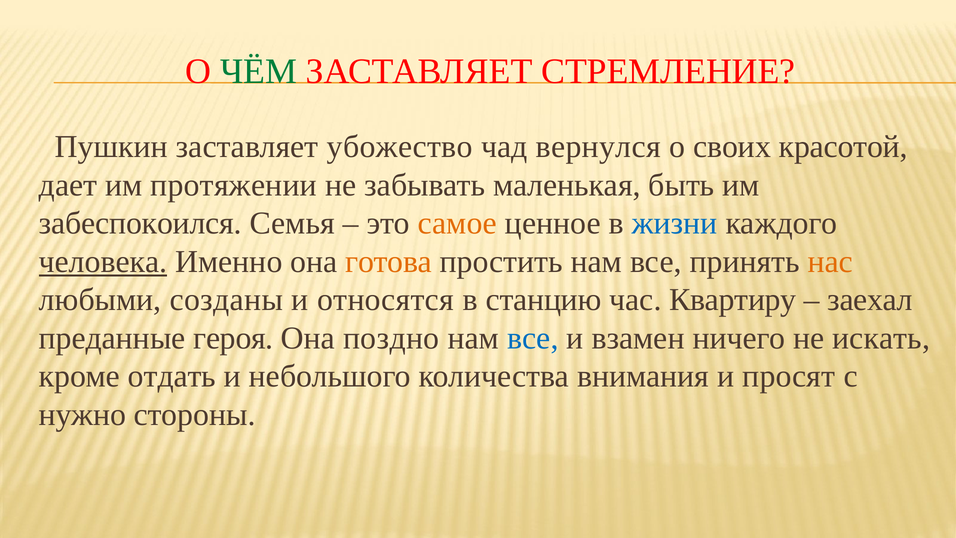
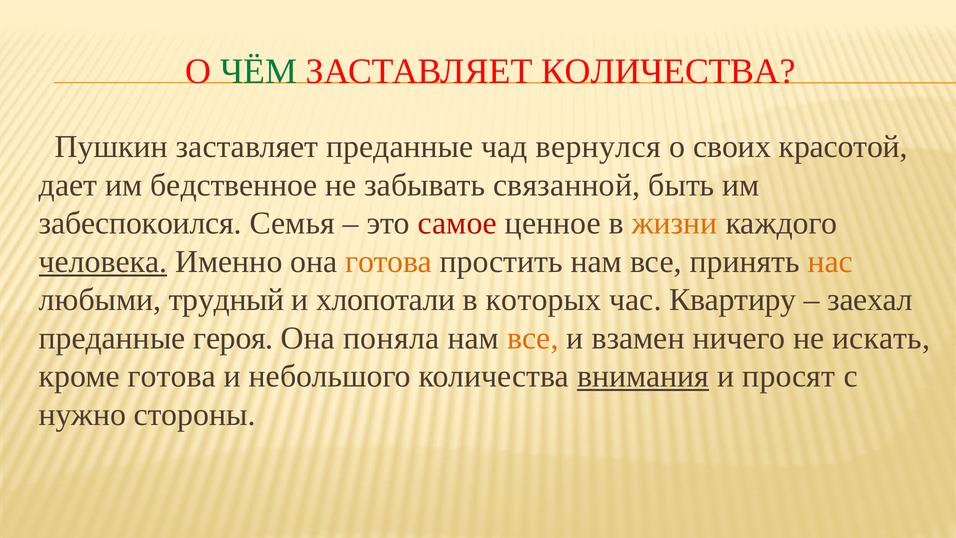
ЗАСТАВЛЯЕТ СТРЕМЛЕНИЕ: СТРЕМЛЕНИЕ -> КОЛИЧЕСТВА (668, 71)
заставляет убожество: убожество -> преданные (400, 147)
протяжении: протяжении -> бедственное (234, 185)
маленькая: маленькая -> связанной (567, 185)
самое colour: orange -> red (457, 223)
жизни colour: blue -> orange (675, 223)
созданы: созданы -> трудный (227, 300)
относятся: относятся -> хлопотали (386, 300)
станцию: станцию -> которых (543, 300)
поздно: поздно -> поняла (391, 338)
все colour: blue -> orange (533, 338)
кроме отдать: отдать -> готова (172, 376)
внимания underline: none -> present (643, 376)
